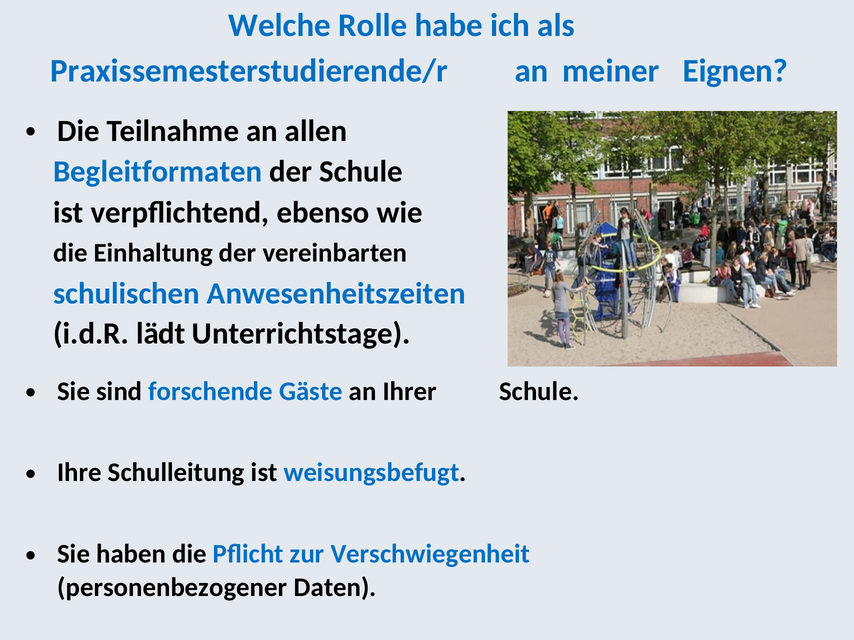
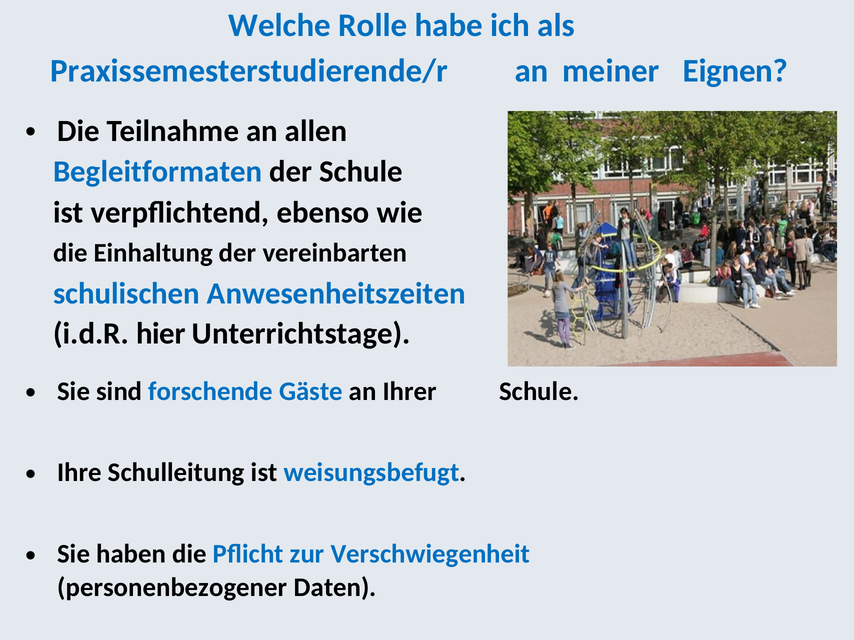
lädt: lädt -> hier (161, 334)
